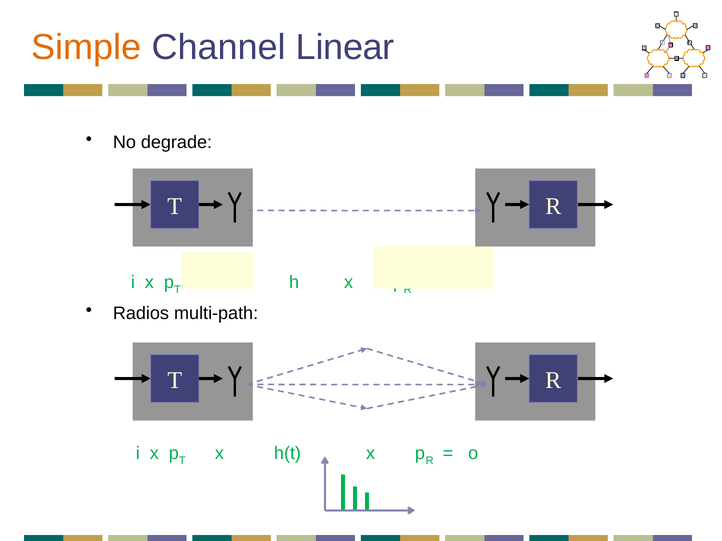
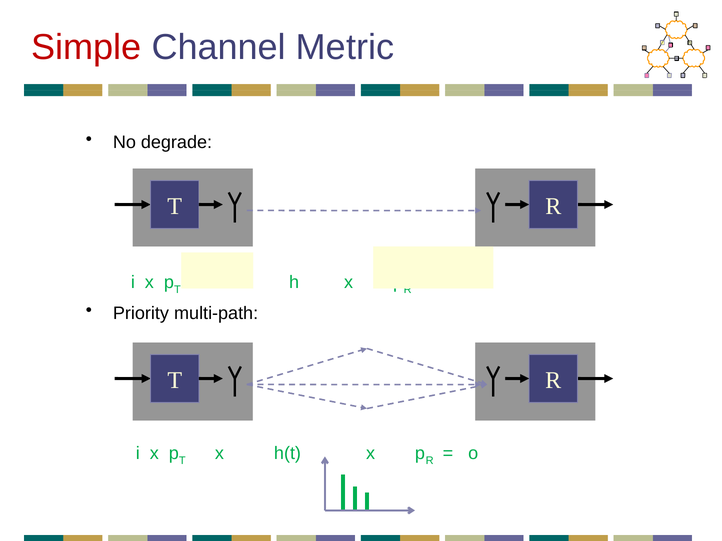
Simple colour: orange -> red (86, 48)
Linear: Linear -> Metric (345, 48)
Radios: Radios -> Priority (141, 314)
